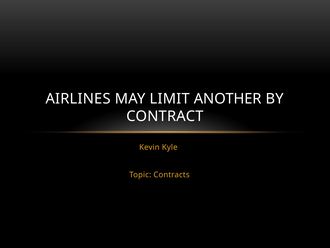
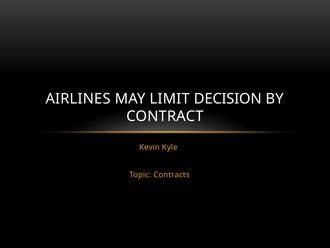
ANOTHER: ANOTHER -> DECISION (228, 98)
